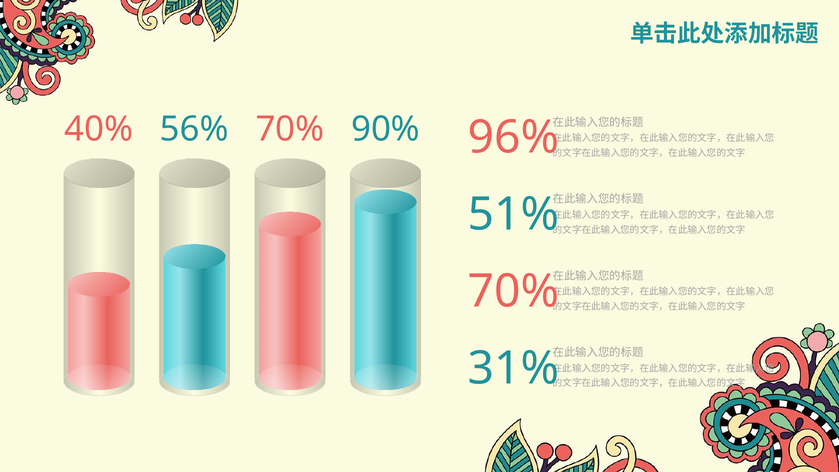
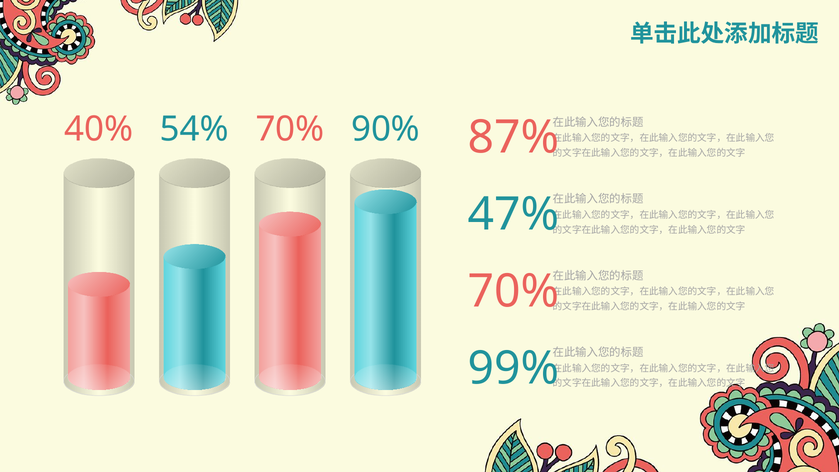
56%: 56% -> 54% (194, 129)
96%: 96% -> 87% (513, 137)
51%: 51% -> 47% (513, 214)
31%: 31% -> 99% (513, 368)
